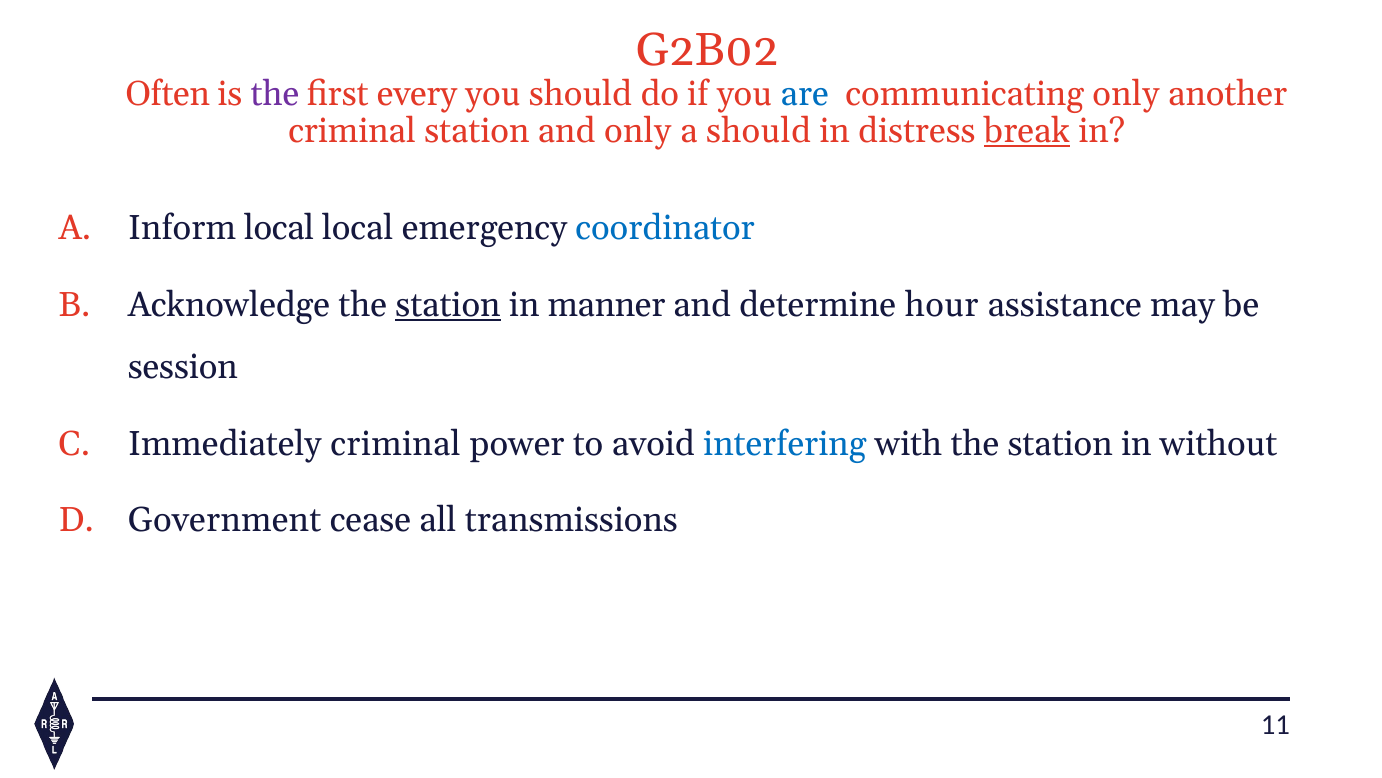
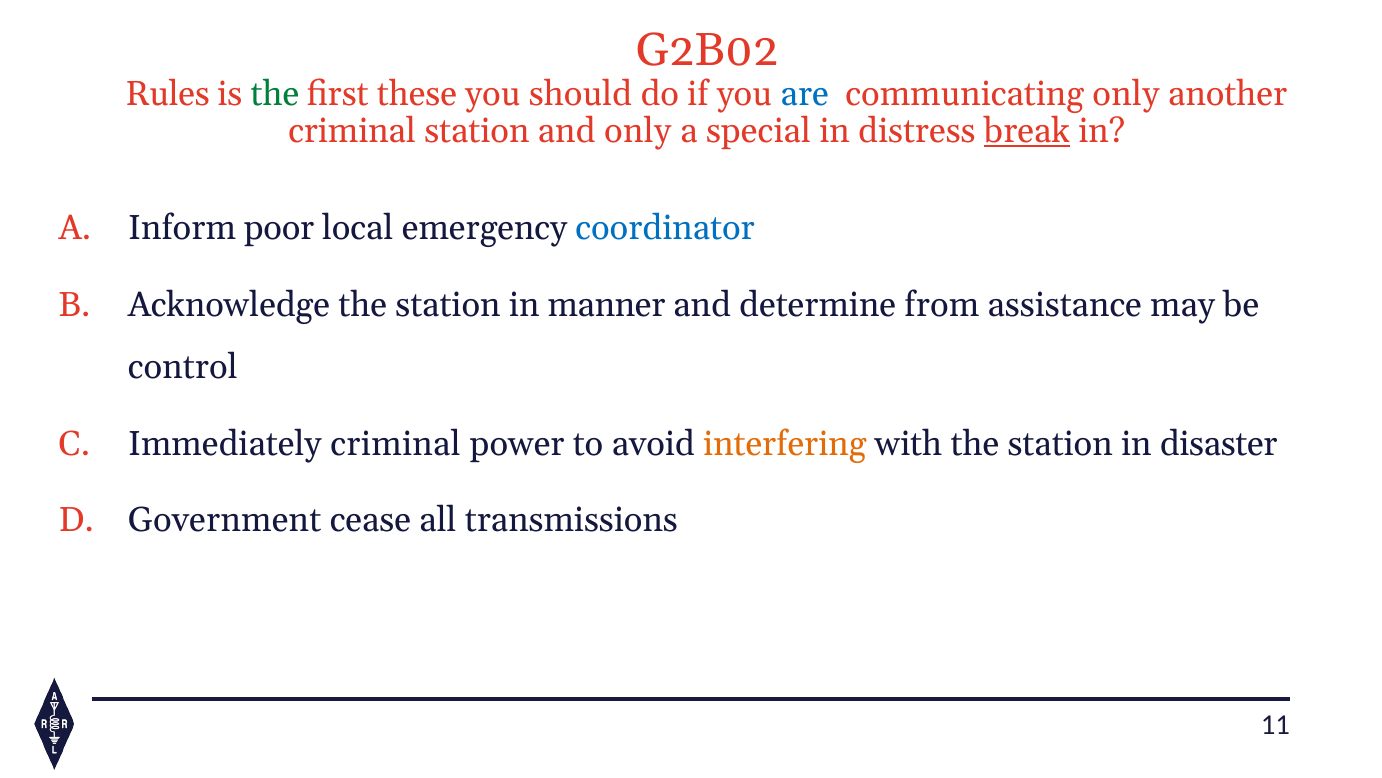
Often: Often -> Rules (168, 94)
the colour: purple -> green (275, 94)
every: every -> these (417, 94)
a should: should -> special (759, 131)
Inform local: local -> poor (279, 228)
station underline: present -> none (448, 305)
hour: hour -> from (942, 305)
session: session -> control (183, 367)
interfering colour: blue -> orange (785, 444)
without: without -> disaster (1219, 444)
